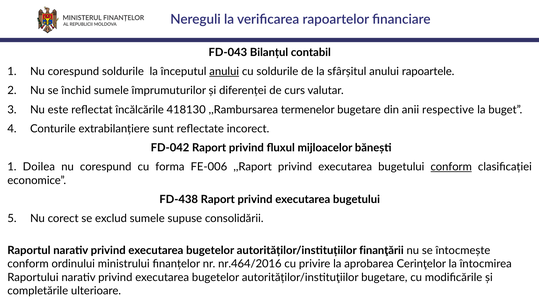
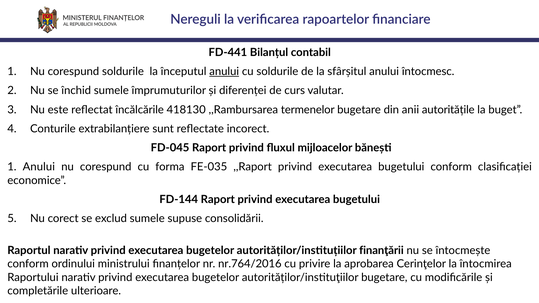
FD-043: FD-043 -> FD-441 (228, 52)
rapoartele: rapoartele -> întocmesc (428, 72)
respective: respective -> autoritățile (448, 110)
FD-042: FD-042 -> FD-045 (170, 148)
1 Doilea: Doilea -> Anului (39, 167)
FE-006: FE-006 -> FE-035 (209, 167)
conform underline: present -> none (451, 167)
FD-438: FD-438 -> FD-144 (179, 200)
nr.464/2016: nr.464/2016 -> nr.764/2016 (250, 264)
